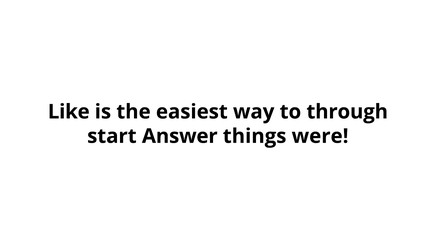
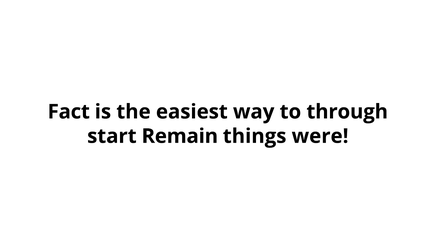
Like: Like -> Fact (69, 112)
Answer: Answer -> Remain (180, 137)
